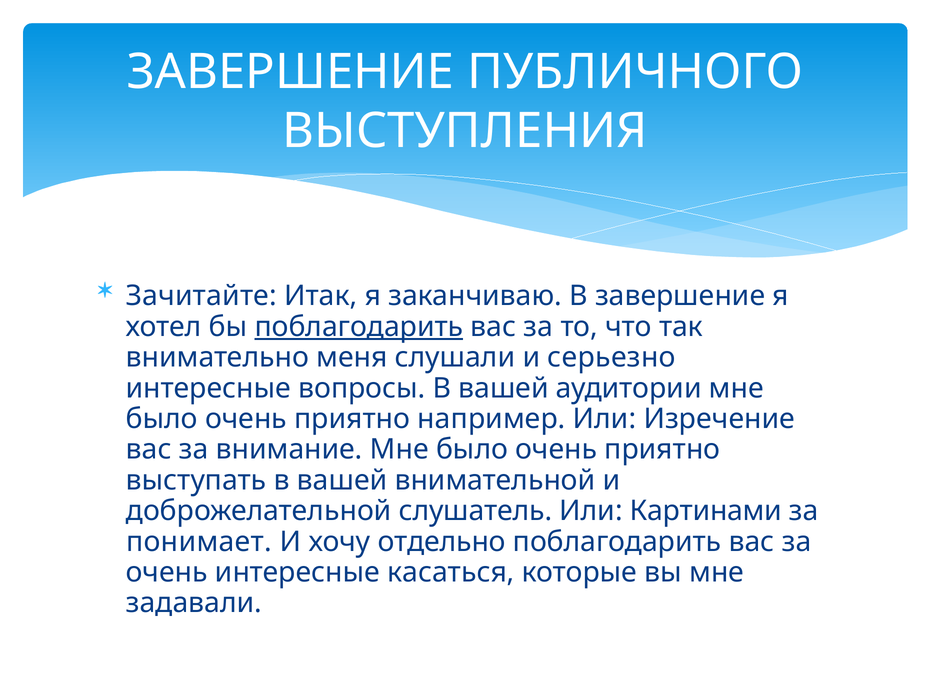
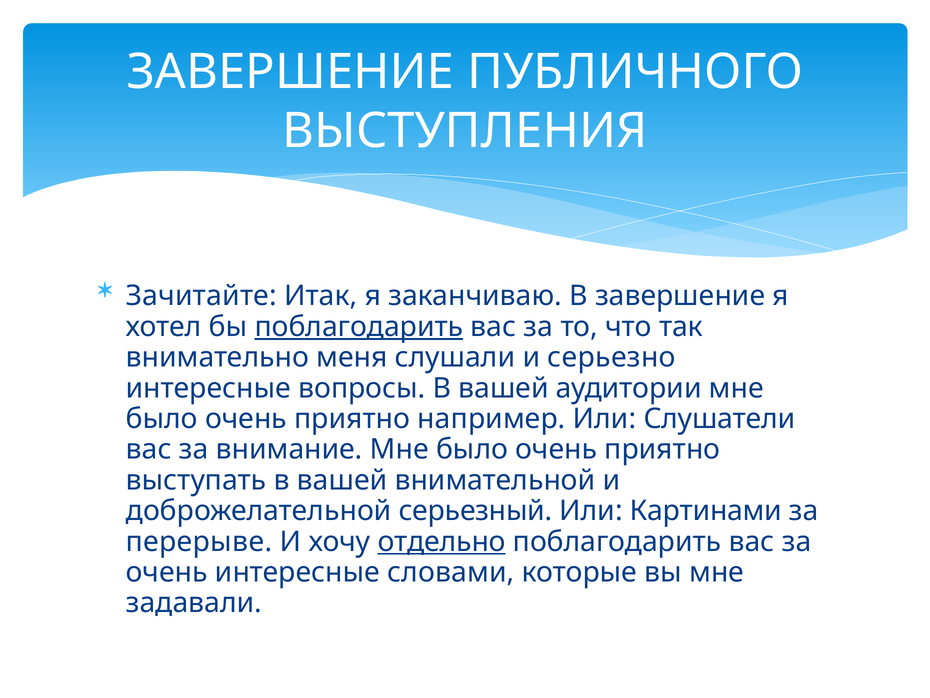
Изречение: Изречение -> Слушатели (719, 419)
слушатель: слушатель -> серьезный (476, 511)
понимает: понимает -> перерыве (199, 541)
отдельно underline: none -> present (442, 541)
касаться: касаться -> словами (451, 572)
